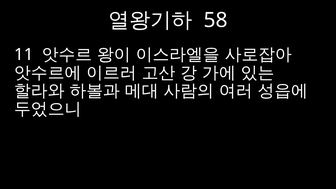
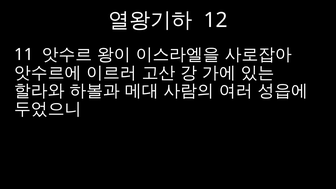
58: 58 -> 12 (216, 20)
